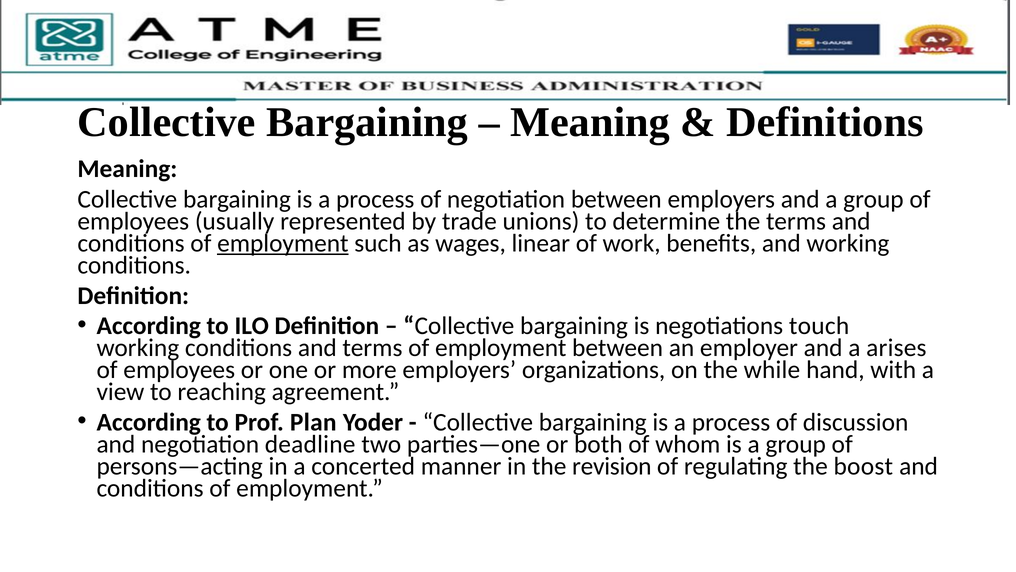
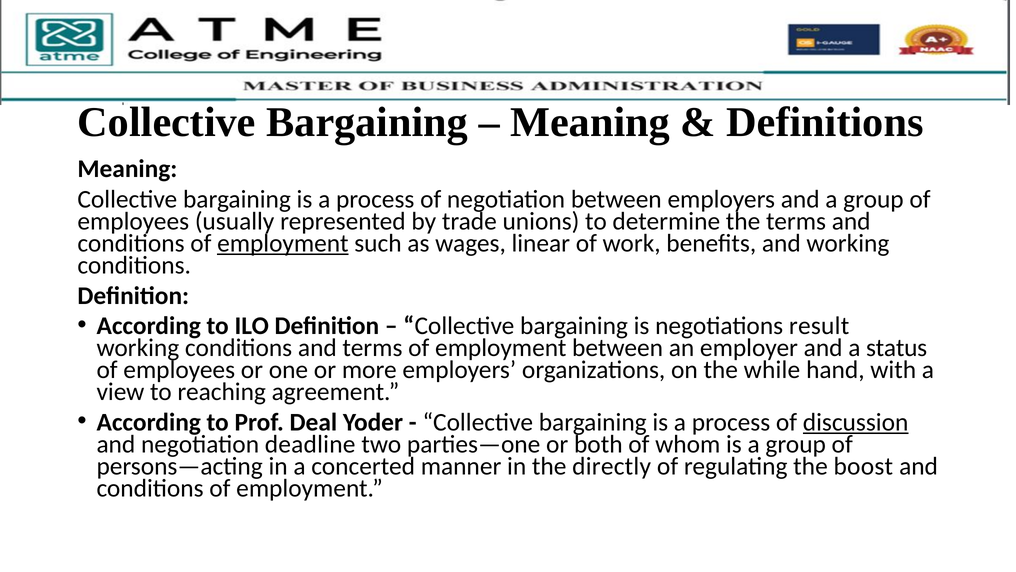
touch: touch -> result (819, 326)
arises: arises -> status (897, 348)
Plan: Plan -> Deal (313, 422)
discussion underline: none -> present (856, 422)
revision: revision -> directly (612, 466)
